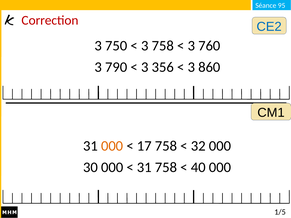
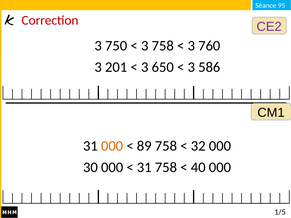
CE2 colour: blue -> purple (269, 27)
790: 790 -> 201 (116, 67)
356: 356 -> 650 (163, 67)
860: 860 -> 586 (209, 67)
17: 17 -> 89 (144, 146)
